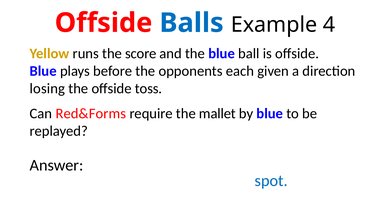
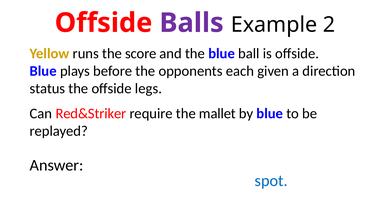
Balls colour: blue -> purple (192, 23)
4: 4 -> 2 (329, 25)
losing: losing -> status (47, 88)
toss: toss -> legs (148, 88)
Red&Forms: Red&Forms -> Red&Striker (91, 113)
